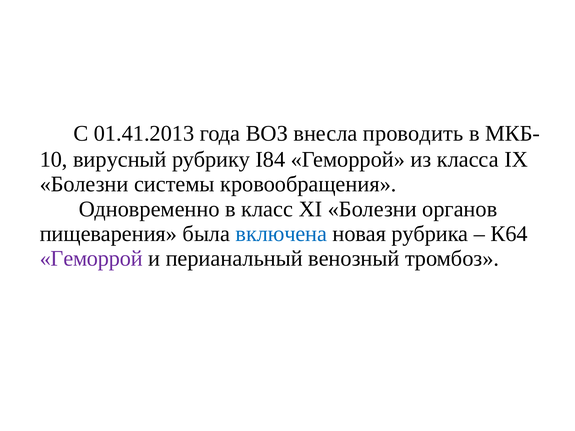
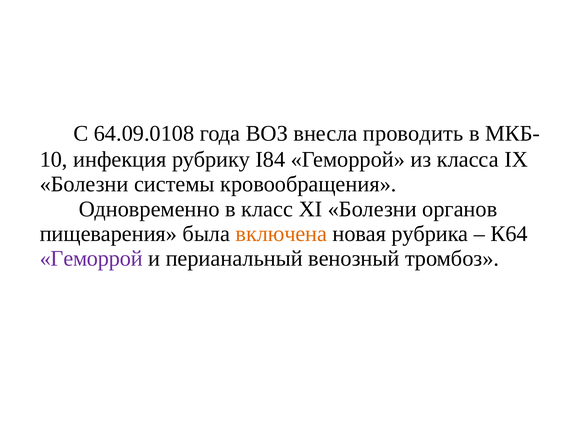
01.41.2013: 01.41.2013 -> 64.09.0108 (144, 134)
вирусный: вирусный -> инфекция (120, 160)
включена colour: blue -> orange (281, 234)
